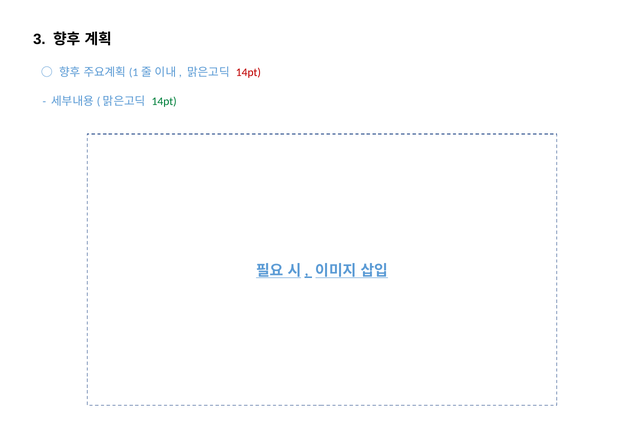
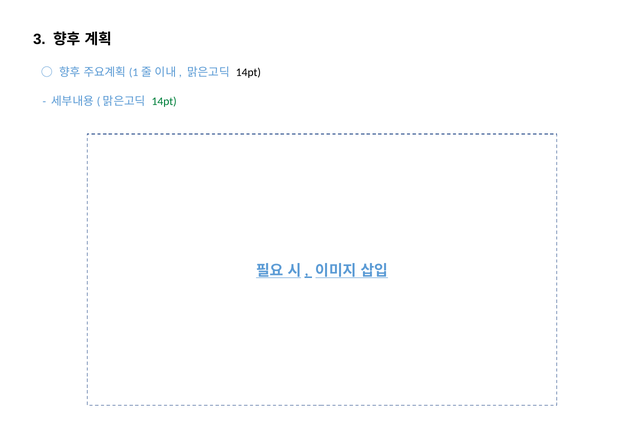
14pt colour: red -> black (248, 72)
